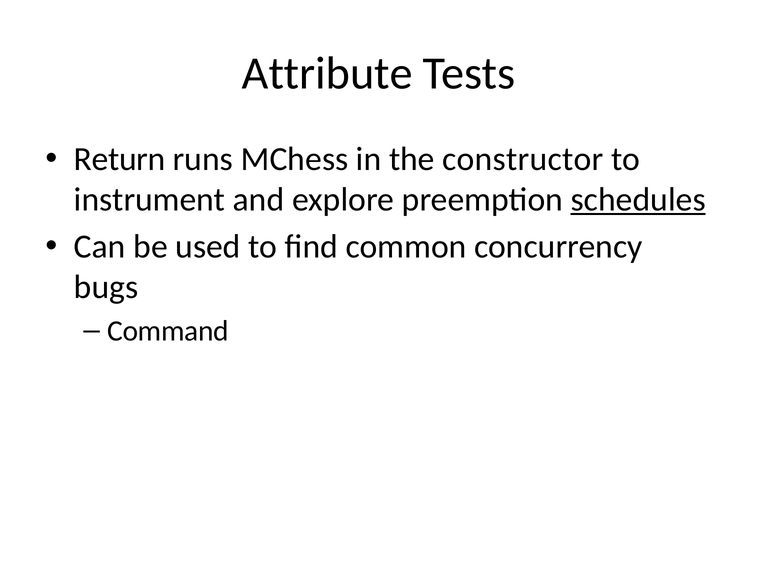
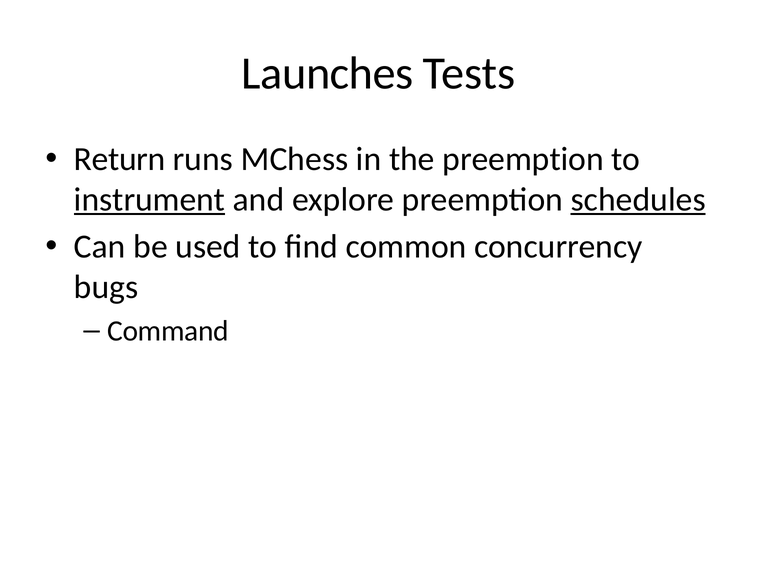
Attribute: Attribute -> Launches (327, 73)
the constructor: constructor -> preemption (523, 159)
instrument underline: none -> present (150, 199)
